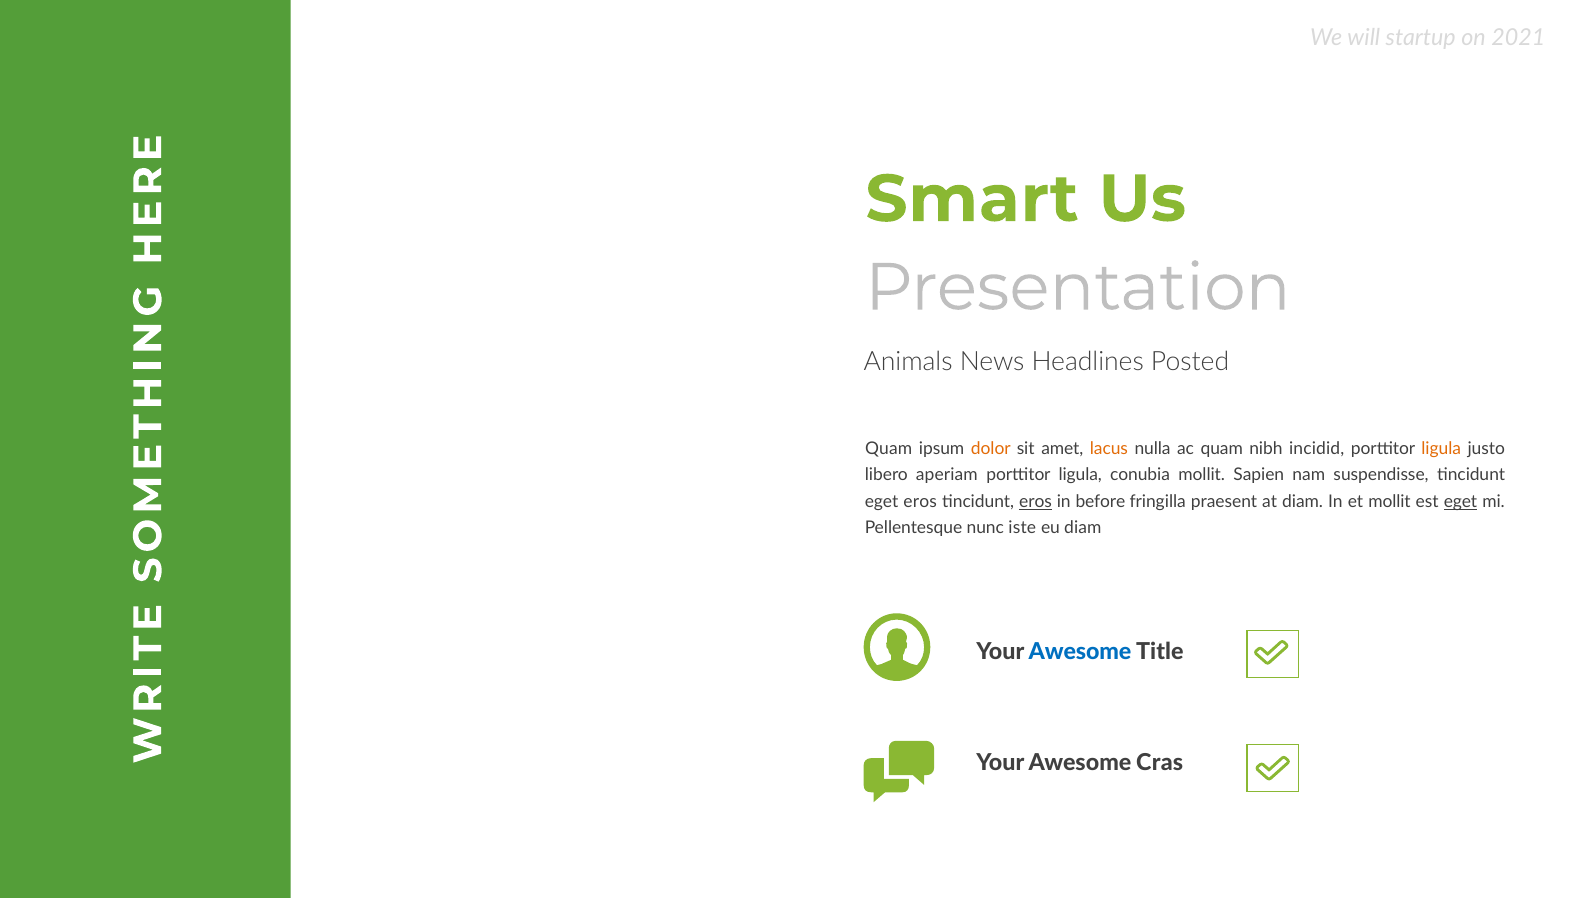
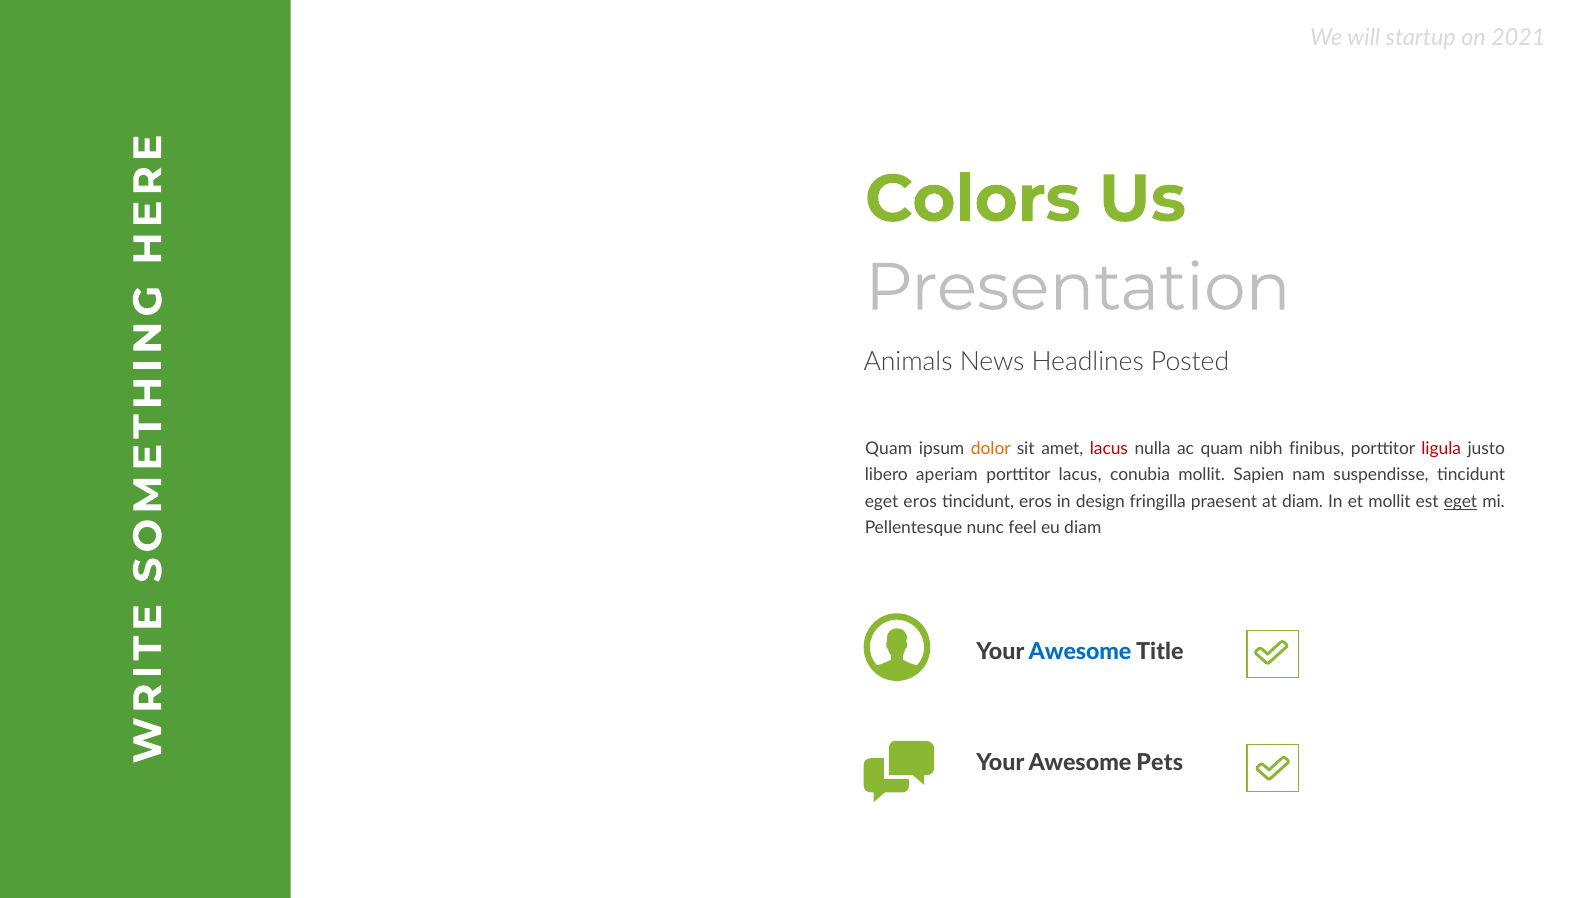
Smart: Smart -> Colors (973, 199)
lacus colour: orange -> red (1109, 448)
incidid: incidid -> finibus (1317, 448)
ligula colour: orange -> red (1441, 448)
ligula: ligula -> lacus (1080, 475)
eros underline: present -> none (1035, 501)
before: before -> design (1100, 501)
iste: iste -> feel (1023, 528)
Cras: Cras -> Pets (1160, 762)
